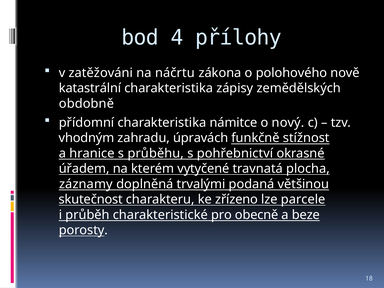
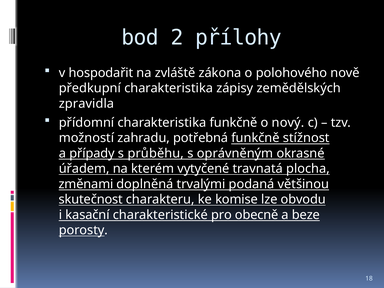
4: 4 -> 2 (177, 38)
zatěžováni: zatěžováni -> hospodařit (101, 73)
náčrtu: náčrtu -> zvláště (175, 73)
katastrální: katastrální -> předkupní (90, 88)
obdobně: obdobně -> zpravidla (86, 104)
charakteristika námitce: námitce -> funkčně (234, 123)
vhodným: vhodným -> možností (86, 138)
úpravách: úpravách -> potřebná (201, 138)
hranice: hranice -> případy (92, 153)
pohřebnictví: pohřebnictví -> oprávněným (235, 153)
záznamy: záznamy -> změnami (86, 184)
zřízeno: zřízeno -> komise (237, 199)
parcele: parcele -> obvodu (303, 199)
průběh: průběh -> kasační (88, 215)
